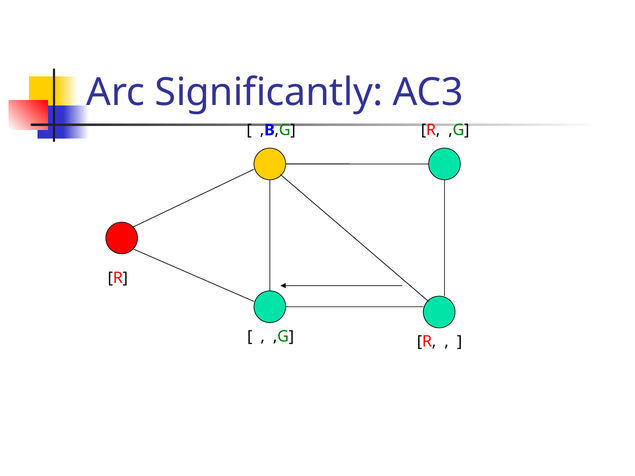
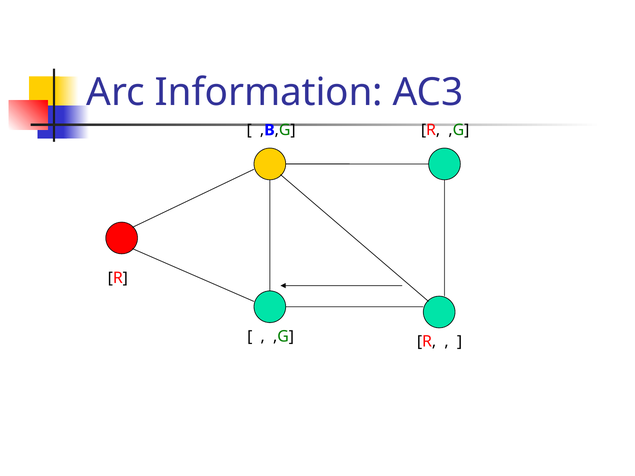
Significantly: Significantly -> Information (269, 93)
